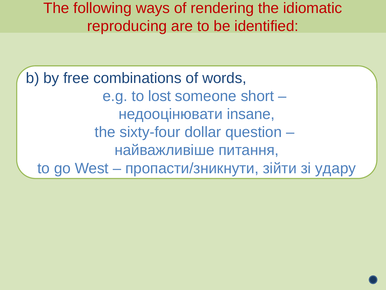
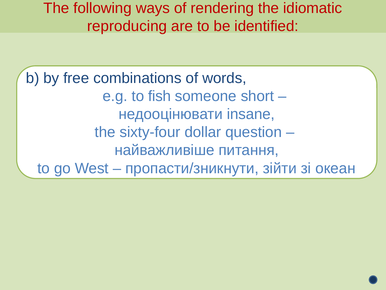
lost: lost -> fish (160, 96)
удару: удару -> океан (336, 168)
